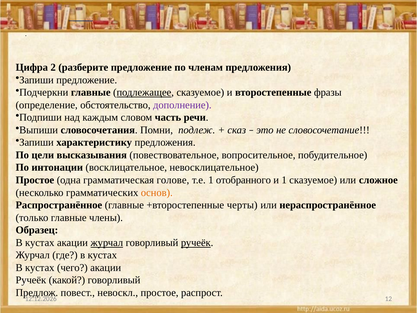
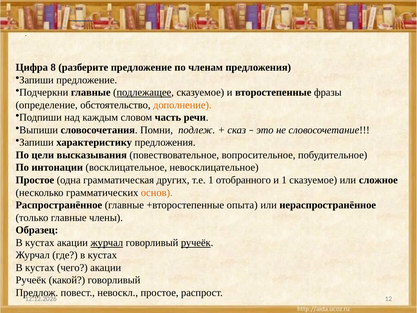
2: 2 -> 8 (53, 67)
дополнение colour: purple -> orange (182, 105)
голове: голове -> других (173, 180)
черты: черты -> опыта (242, 205)
